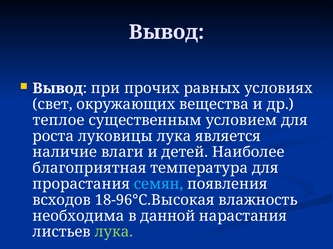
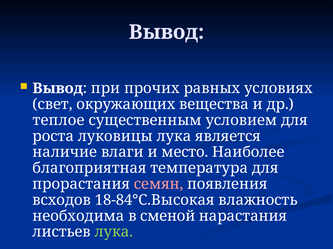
детей: детей -> место (185, 153)
семян colour: light blue -> pink (159, 185)
18-96°С.Высокая: 18-96°С.Высокая -> 18-84°С.Высокая (155, 201)
данной: данной -> сменой (168, 217)
